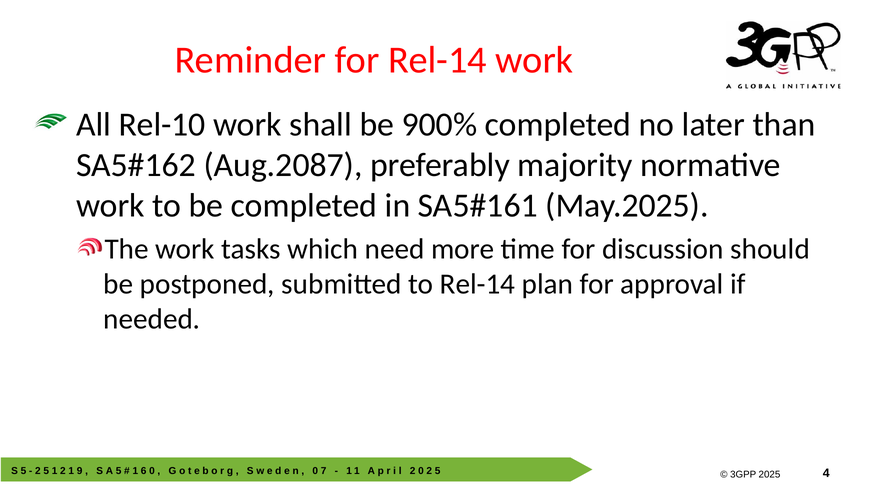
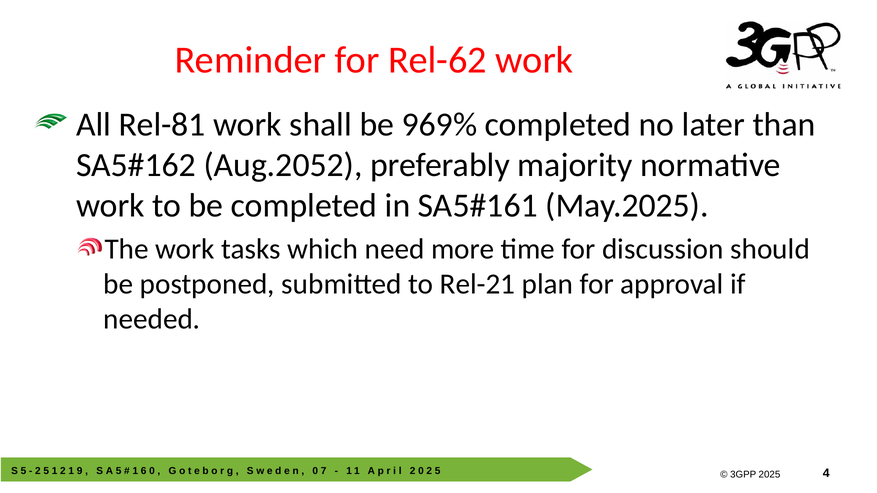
for Rel-14: Rel-14 -> Rel-62 (437, 60)
Rel-10: Rel-10 -> Rel-81 (162, 125)
900%: 900% -> 969% (439, 125)
Aug.2087: Aug.2087 -> Aug.2052 (283, 165)
to Rel-14: Rel-14 -> Rel-21 (478, 284)
